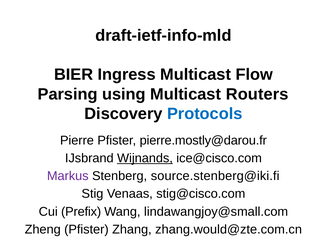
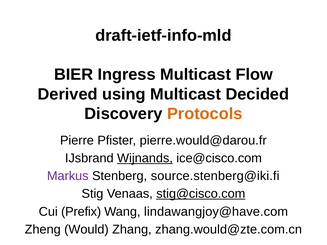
Parsing: Parsing -> Derived (68, 94)
Routers: Routers -> Decided (257, 94)
Protocols colour: blue -> orange (205, 114)
pierre.mostly@darou.fr: pierre.mostly@darou.fr -> pierre.would@darou.fr (203, 141)
stig@cisco.com underline: none -> present (201, 194)
lindawangjoy@small.com: lindawangjoy@small.com -> lindawangjoy@have.com (216, 212)
Zheng Pfister: Pfister -> Would (86, 230)
